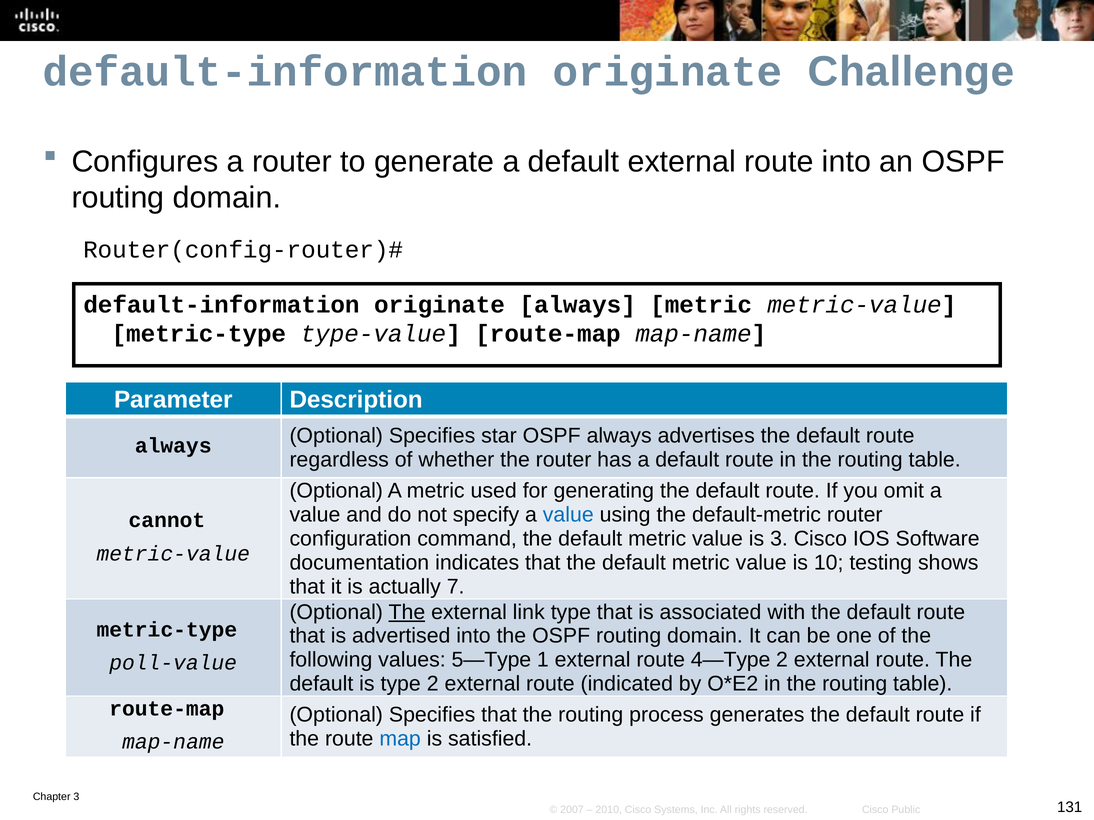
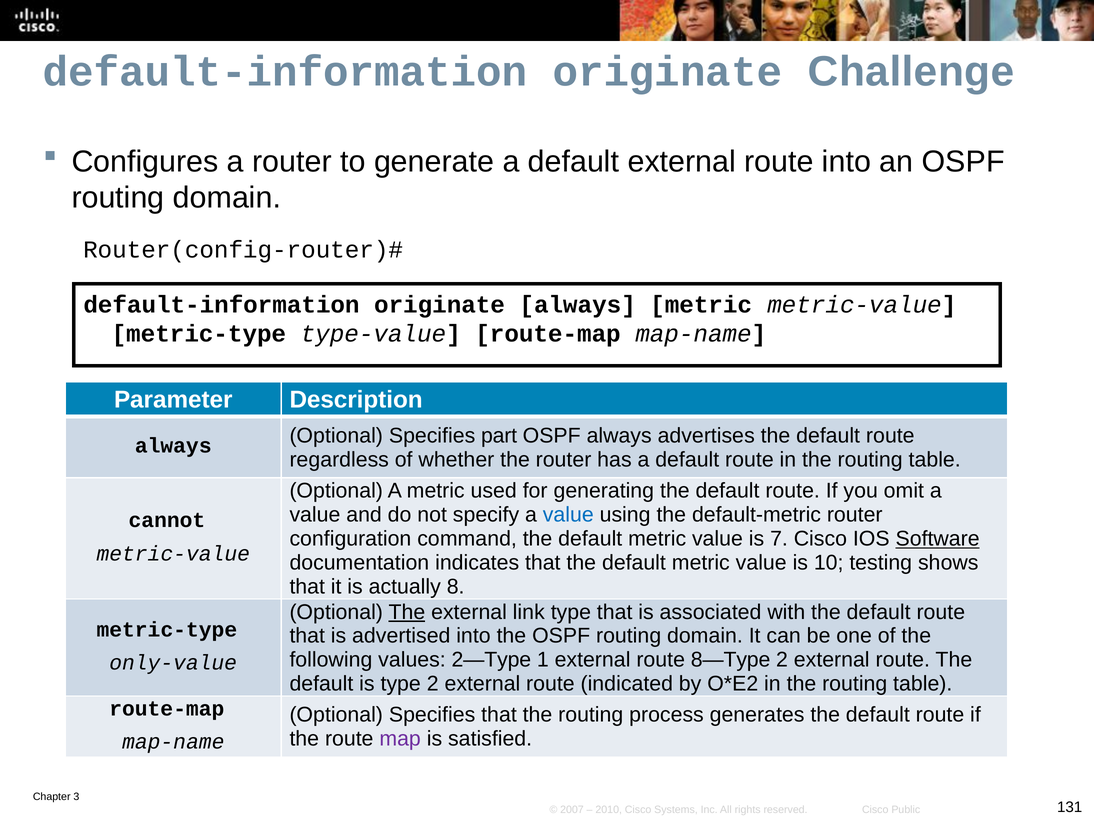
star: star -> part (499, 436)
is 3: 3 -> 7 (779, 539)
Software underline: none -> present (938, 539)
7: 7 -> 8 (456, 587)
5—Type: 5—Type -> 2—Type (491, 660)
4—Type: 4—Type -> 8—Type (731, 660)
poll-value: poll-value -> only-value (173, 663)
map colour: blue -> purple (400, 739)
